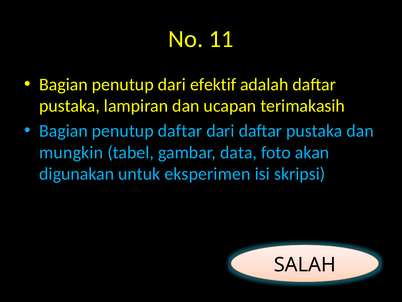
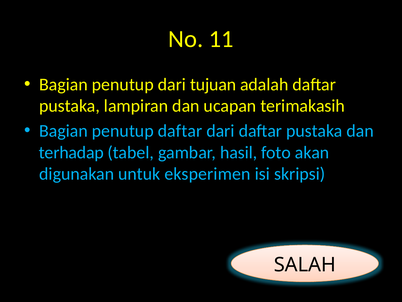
efektif: efektif -> tujuan (213, 84)
mungkin: mungkin -> terhadap (71, 152)
data: data -> hasil (239, 152)
